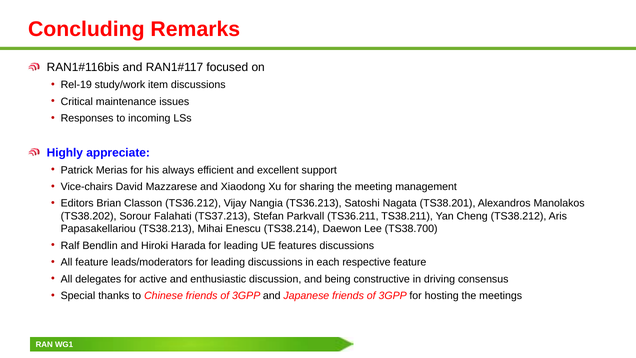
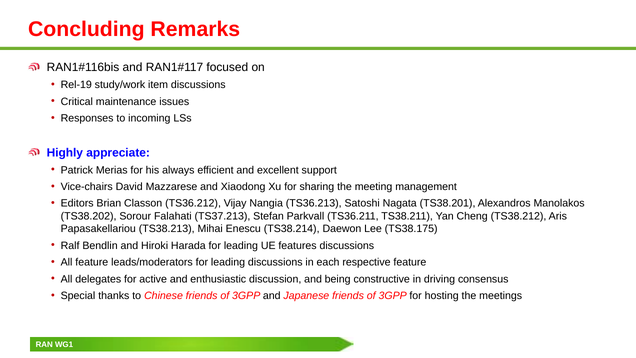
TS38.700: TS38.700 -> TS38.175 (411, 229)
